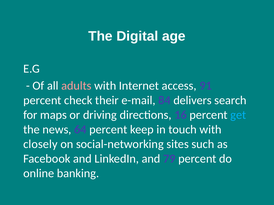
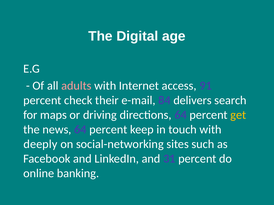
directions 16: 16 -> 64 (181, 115)
get colour: light blue -> yellow (238, 115)
closely: closely -> deeply (40, 144)
79: 79 -> 31 (169, 159)
